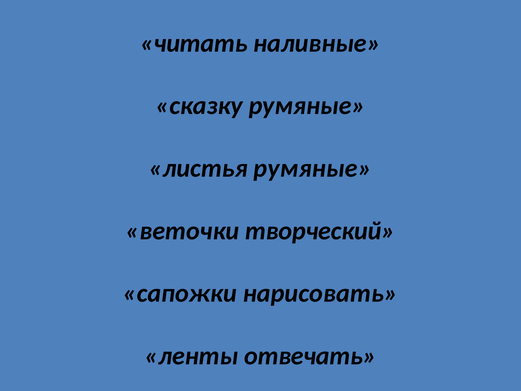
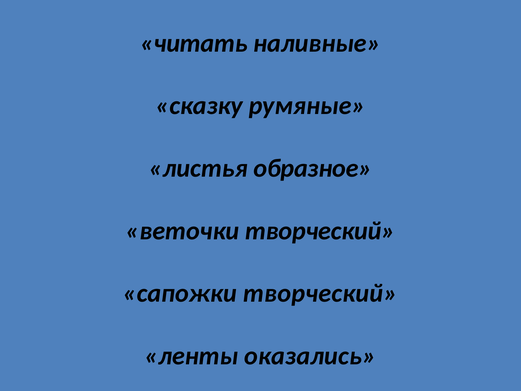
листья румяные: румяные -> образное (313, 168)
сапожки нарисовать: нарисовать -> творческий (320, 293)
отвечать: отвечать -> оказались (310, 356)
